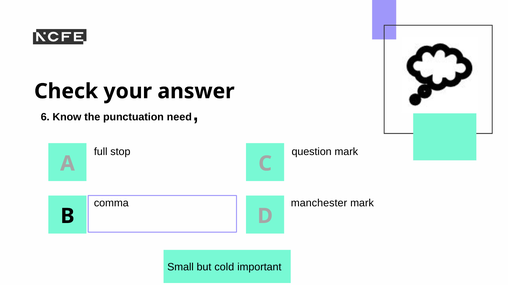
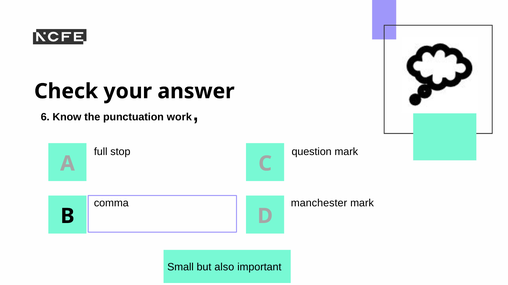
need: need -> work (179, 117)
cold: cold -> also (224, 268)
